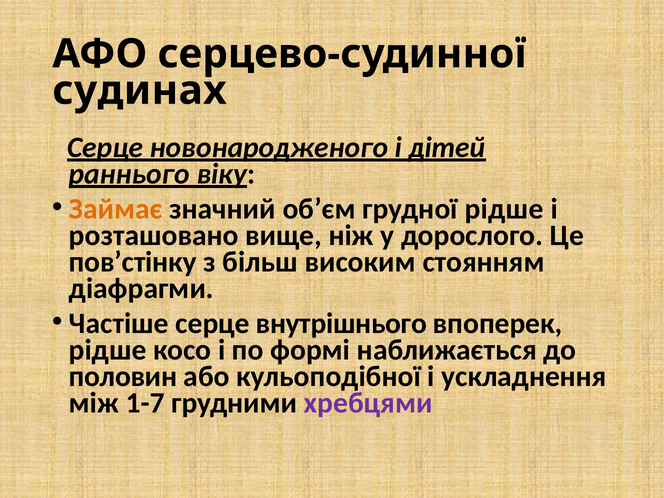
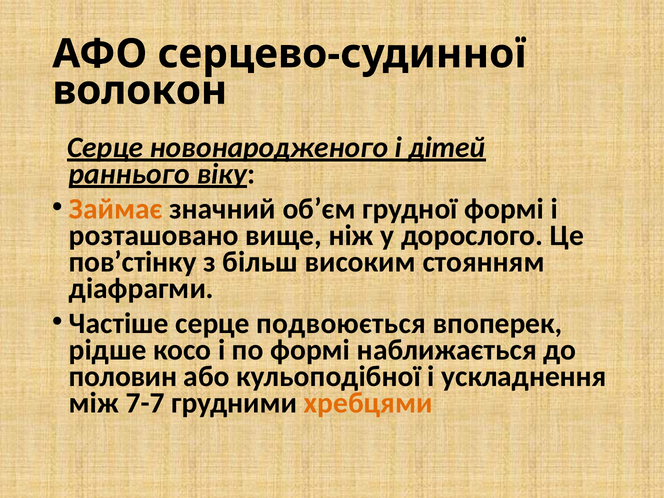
судинах: судинах -> волокон (140, 90)
грудної рідше: рідше -> формі (504, 209)
внутрішнього: внутрішнього -> подвоюється (341, 323)
1-7: 1-7 -> 7-7 (145, 403)
хребцями colour: purple -> orange (368, 403)
